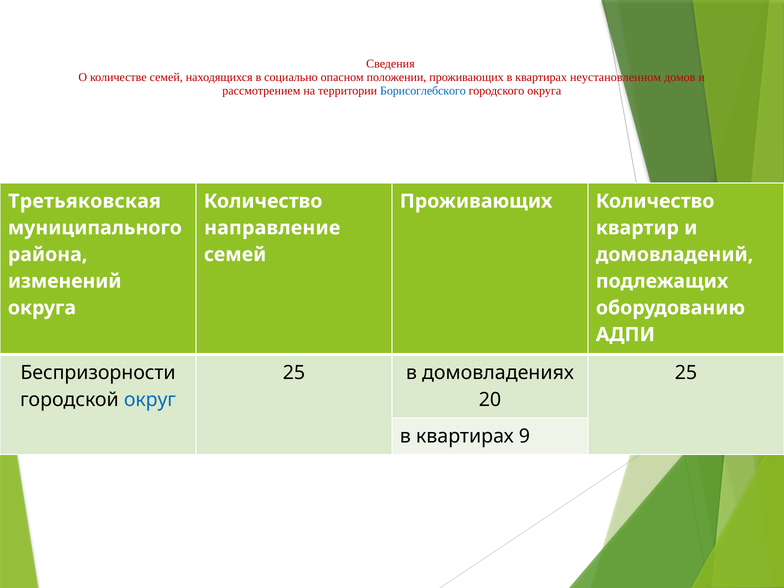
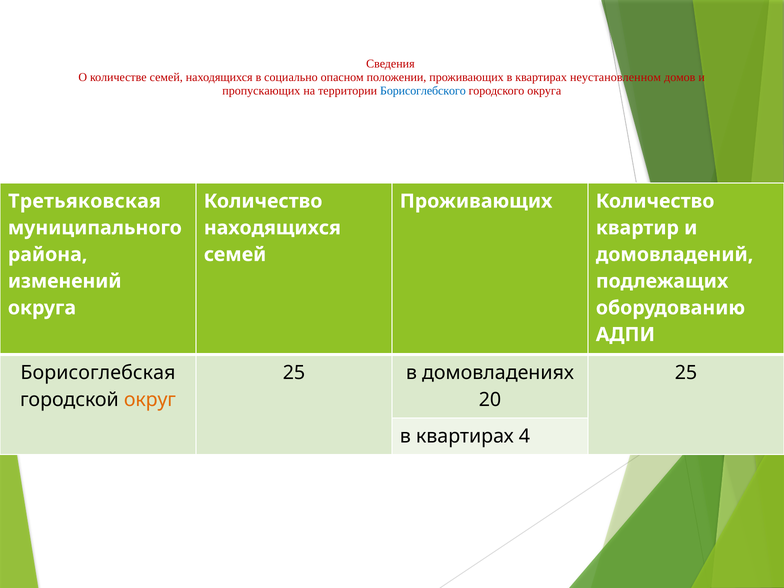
рассмотрением: рассмотрением -> пропускающих (261, 91)
направление: направление -> находящихся (272, 228)
Беспризорности: Беспризорности -> Борисоглебская (98, 373)
округ colour: blue -> orange (150, 400)
9: 9 -> 4 (524, 436)
